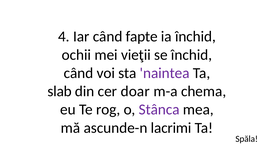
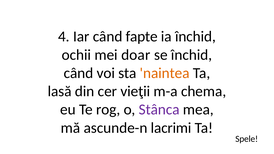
vieţii: vieţii -> doar (136, 55)
naintea colour: purple -> orange (165, 73)
slab: slab -> lasă (60, 91)
doar: doar -> vieţii (135, 91)
Spăla: Spăla -> Spele (247, 139)
